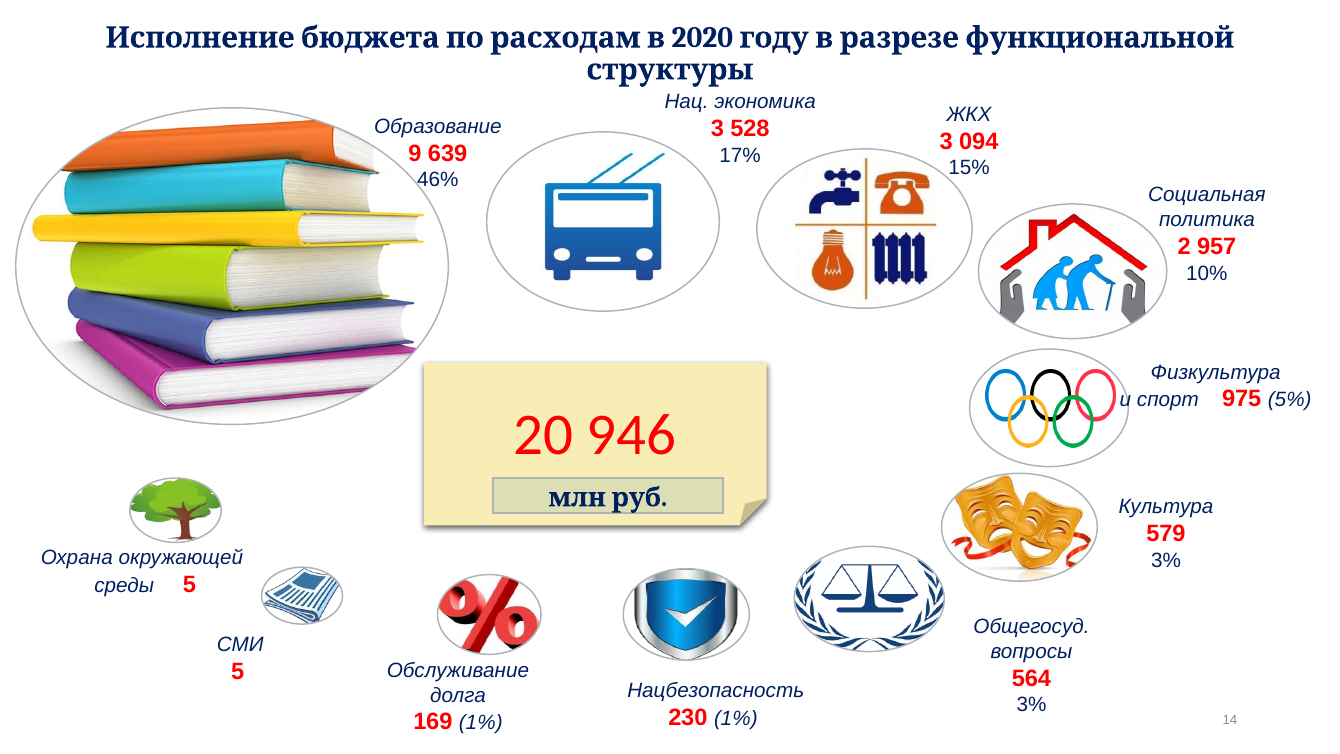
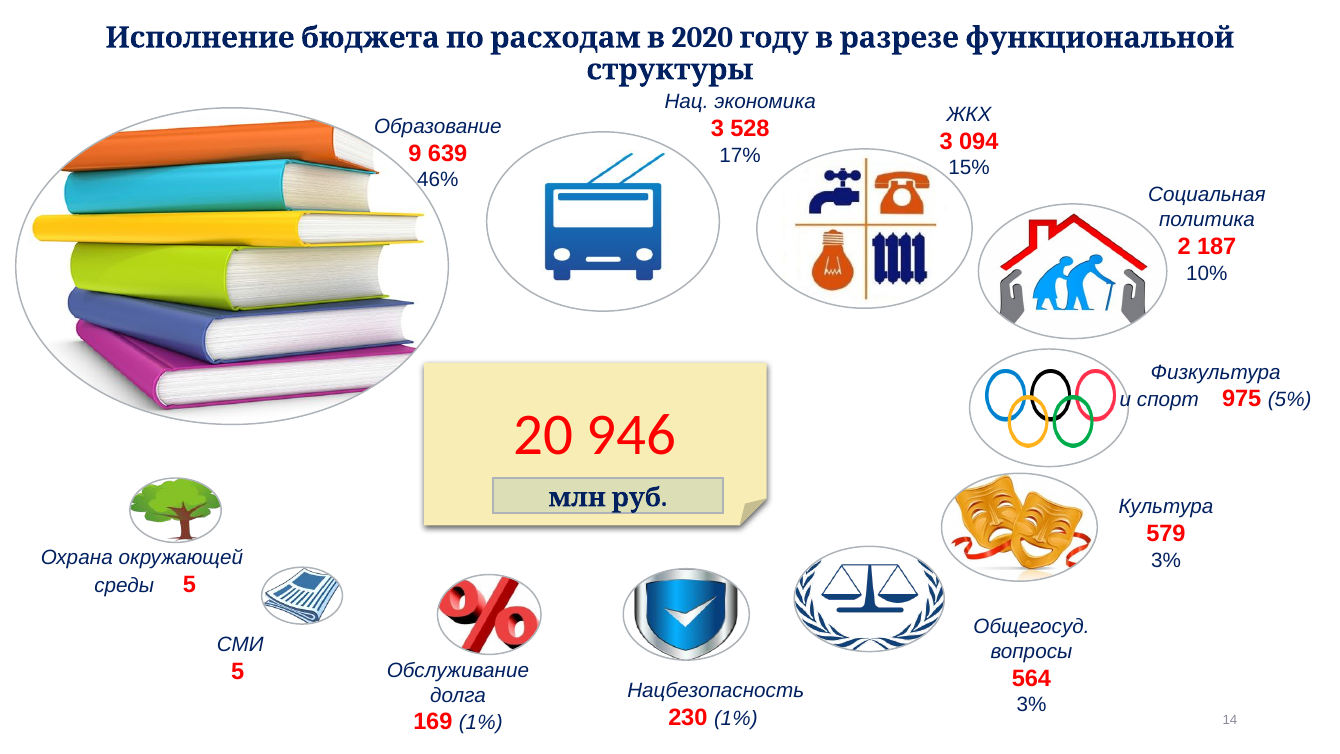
957: 957 -> 187 (1217, 247)
